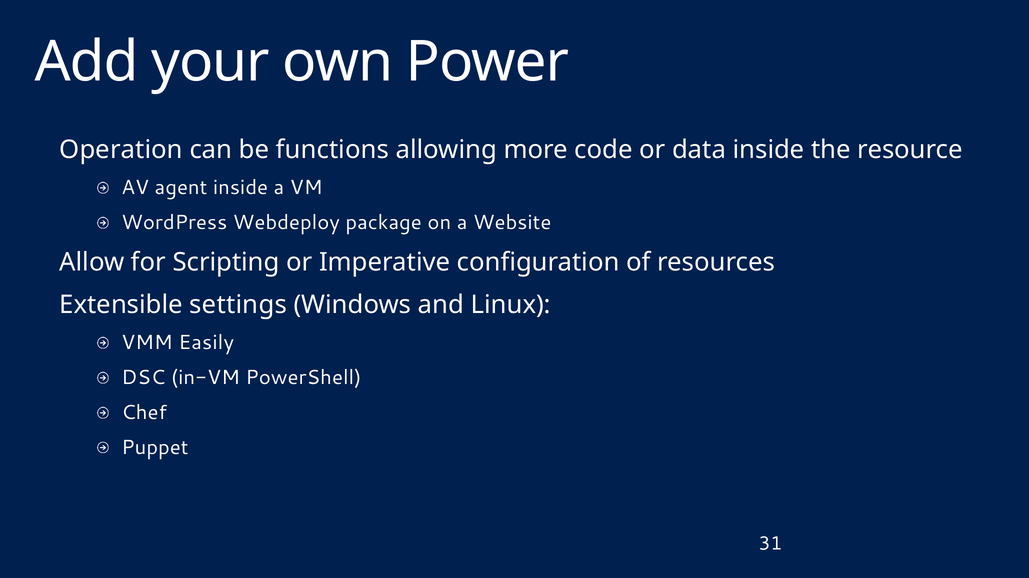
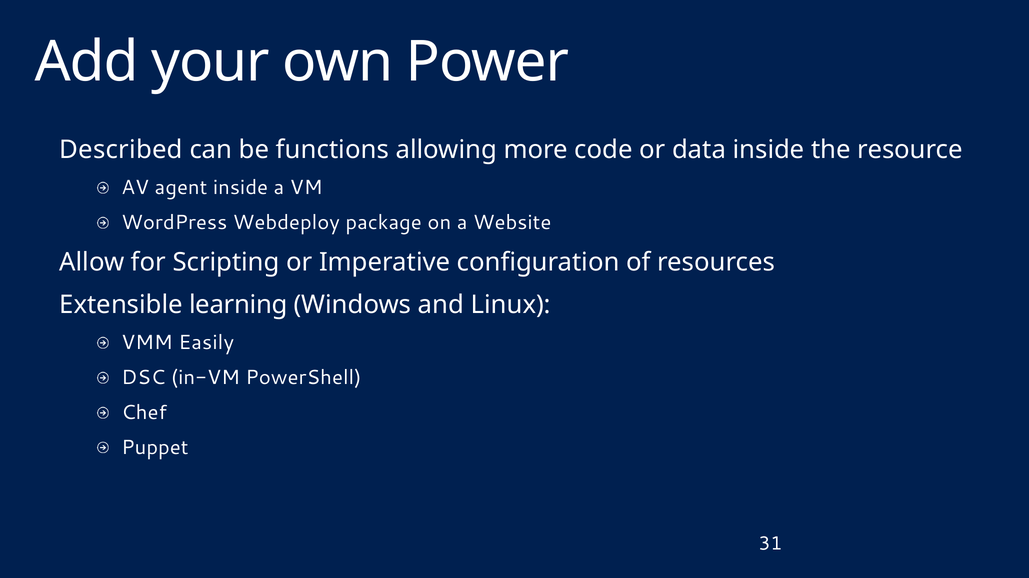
Operation: Operation -> Described (121, 150)
settings: settings -> learning (238, 305)
